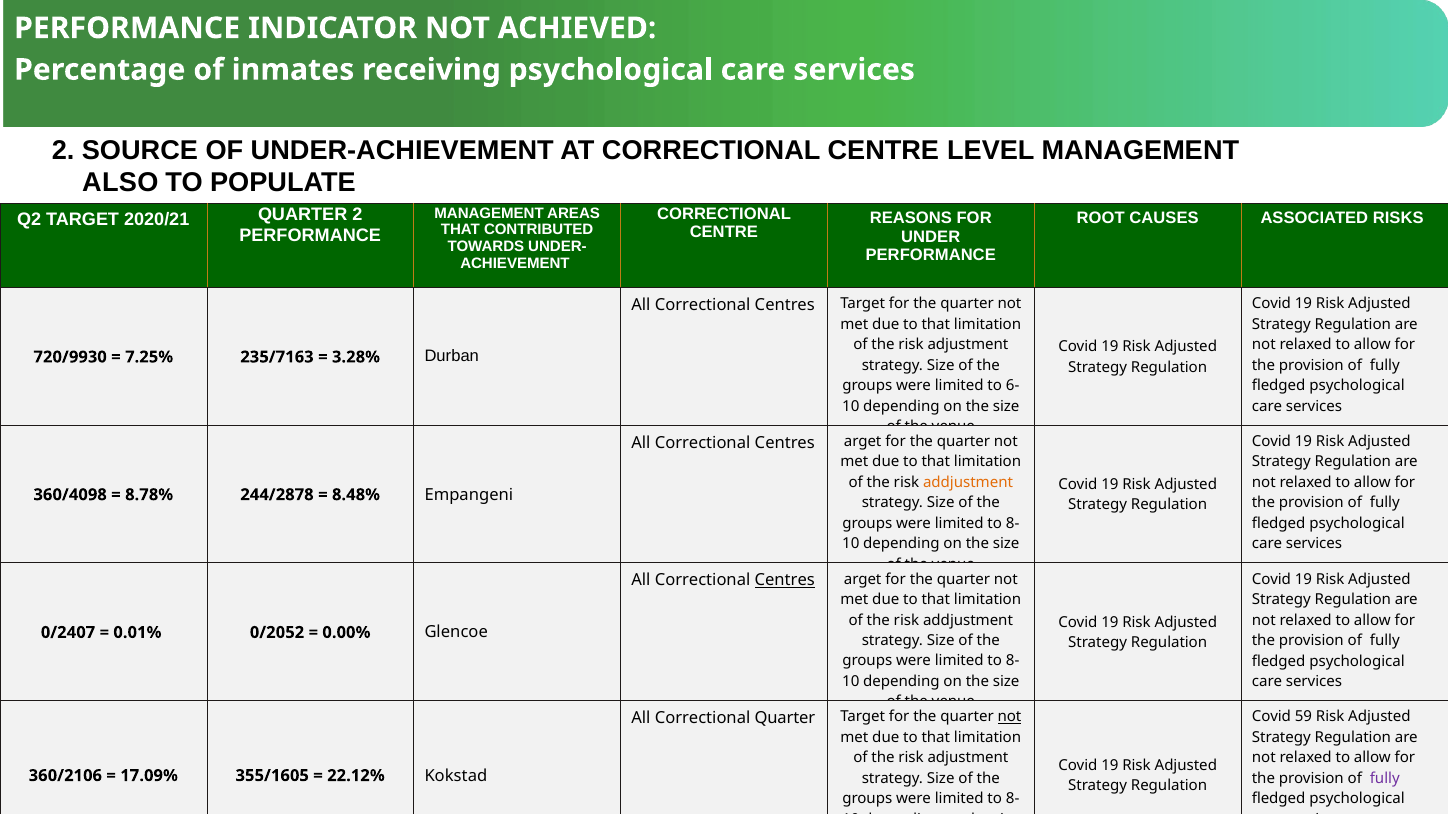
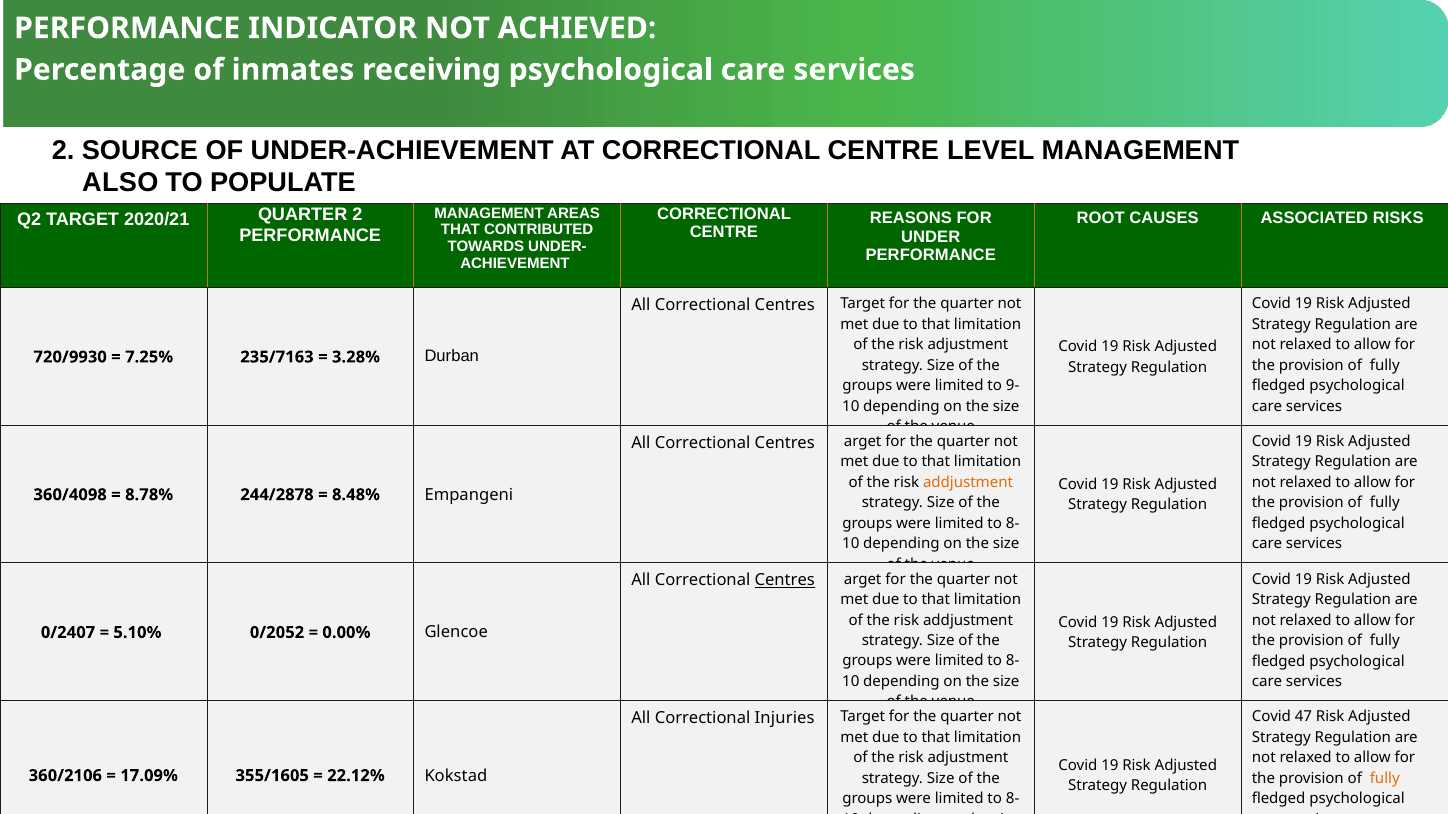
6-: 6- -> 9- (1013, 386)
0.01%: 0.01% -> 5.10% (137, 633)
59: 59 -> 47 (1303, 717)
Correctional Quarter: Quarter -> Injuries (785, 718)
not underline: present -> none (1010, 717)
fully colour: purple -> orange (1385, 779)
